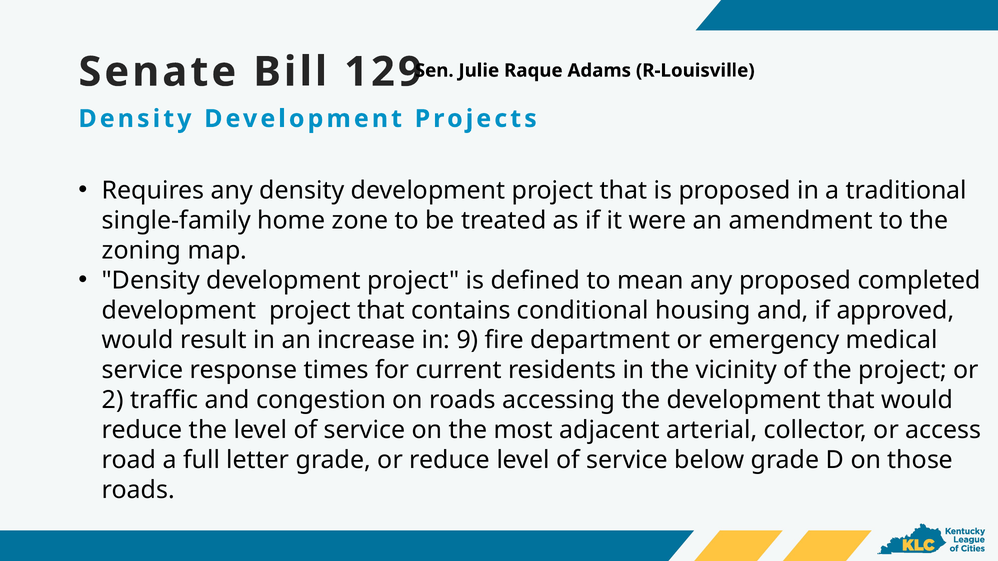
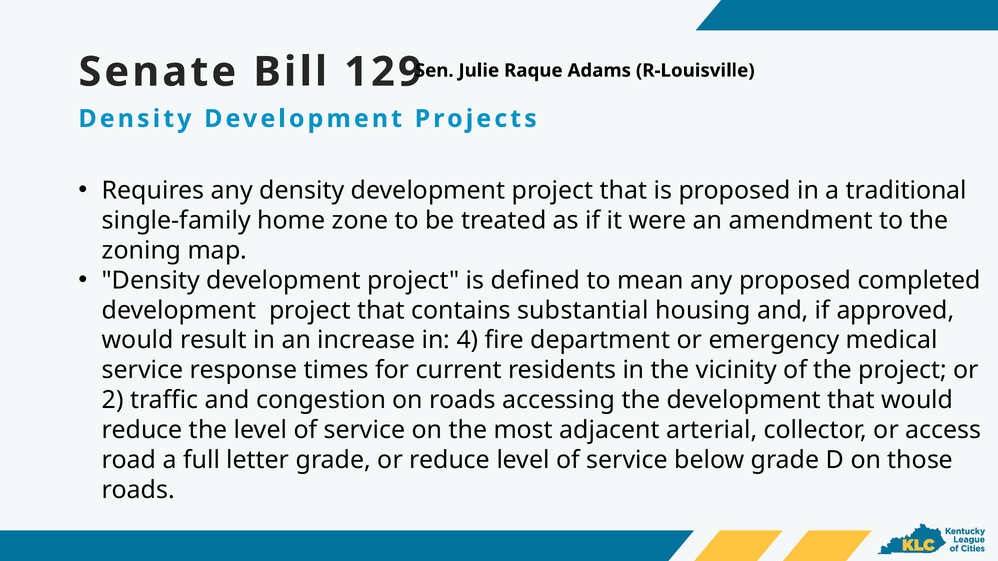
conditional: conditional -> substantial (583, 310)
9: 9 -> 4 (468, 340)
